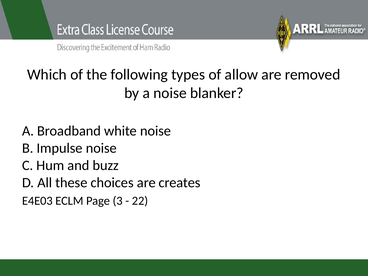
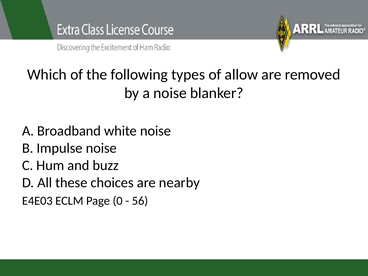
creates: creates -> nearby (179, 183)
3: 3 -> 0 (118, 201)
22: 22 -> 56 (140, 201)
